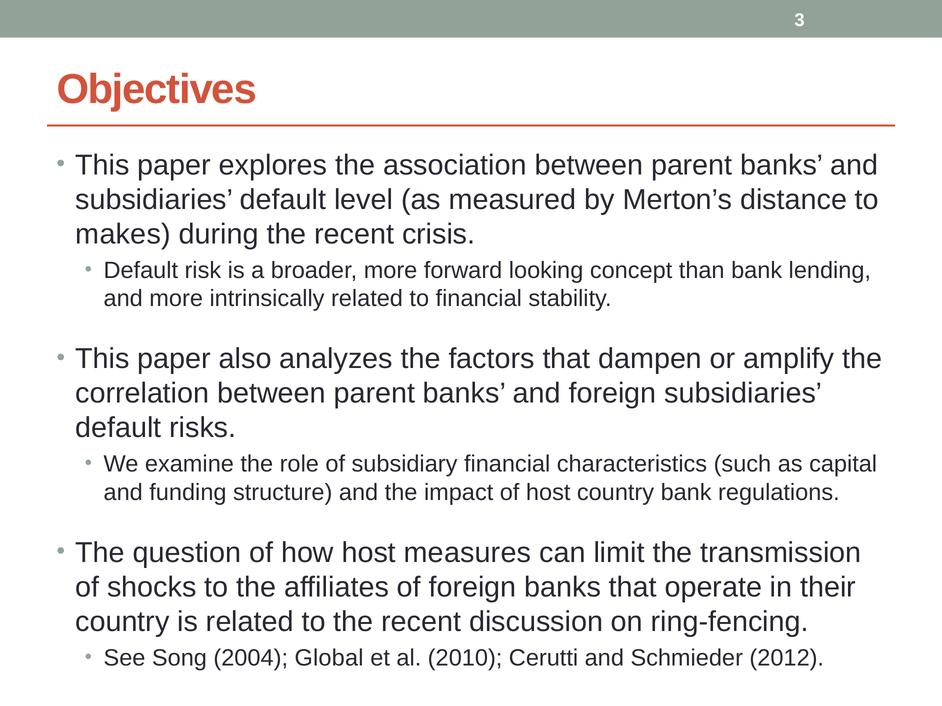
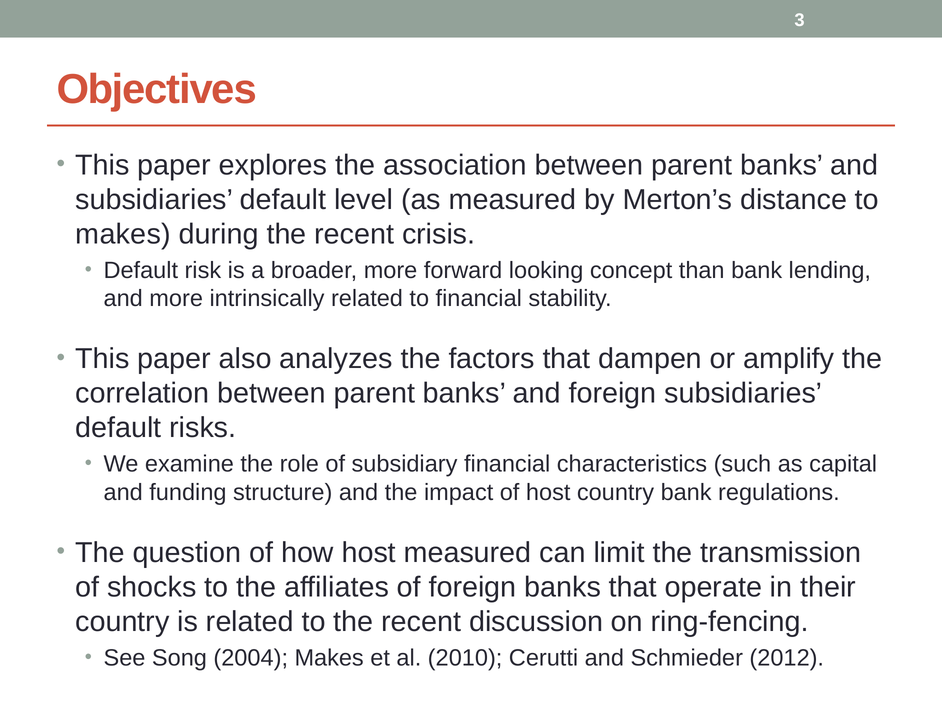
host measures: measures -> measured (468, 553)
2004 Global: Global -> Makes (329, 658)
